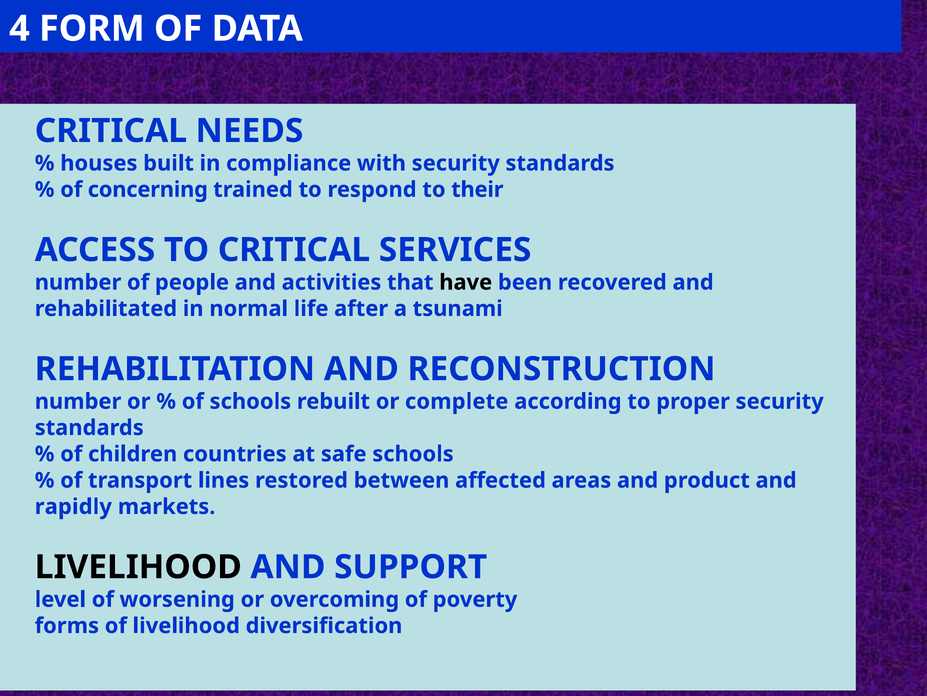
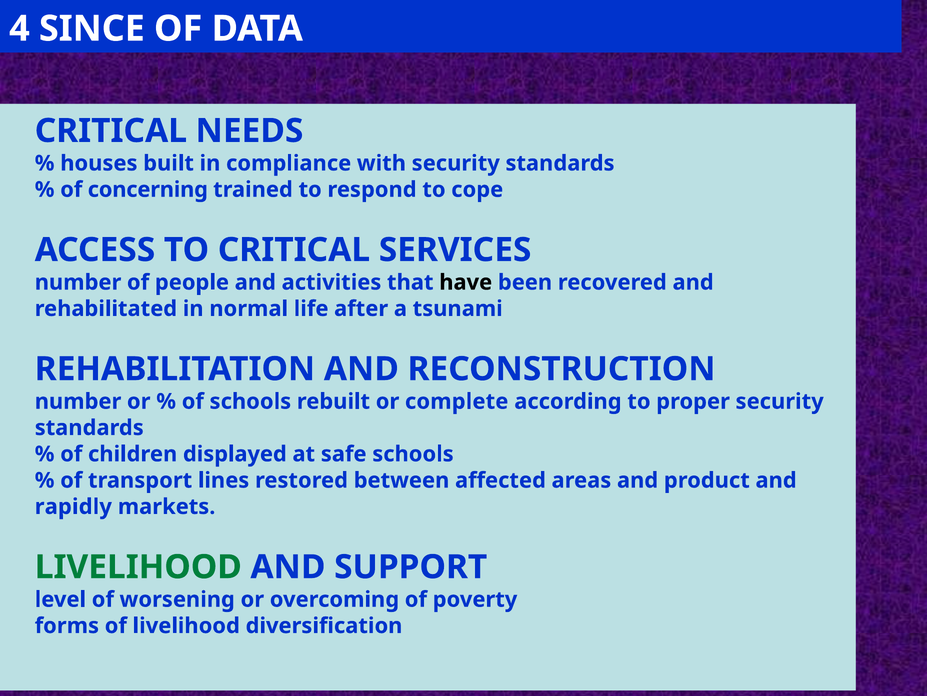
FORM: FORM -> SINCE (92, 29)
their: their -> cope (477, 189)
countries: countries -> displayed (235, 454)
LIVELIHOOD colour: black -> green (138, 567)
